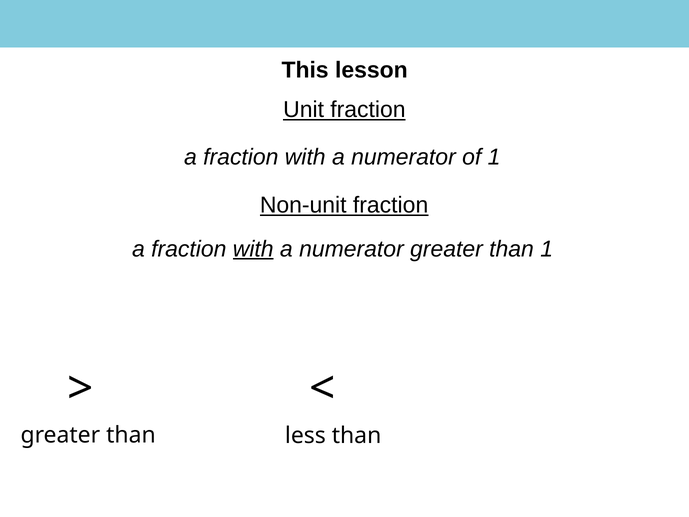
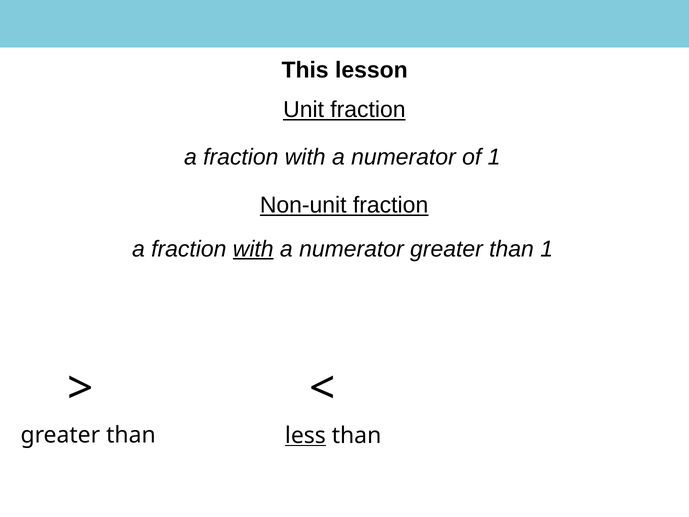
less underline: none -> present (305, 435)
